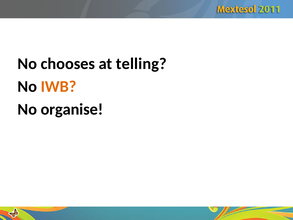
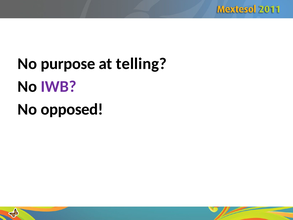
chooses: chooses -> purpose (68, 64)
IWB colour: orange -> purple (59, 86)
organise: organise -> opposed (72, 109)
